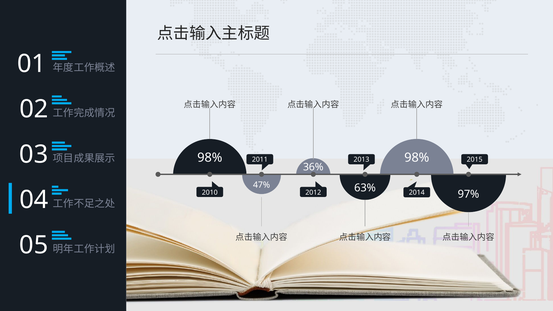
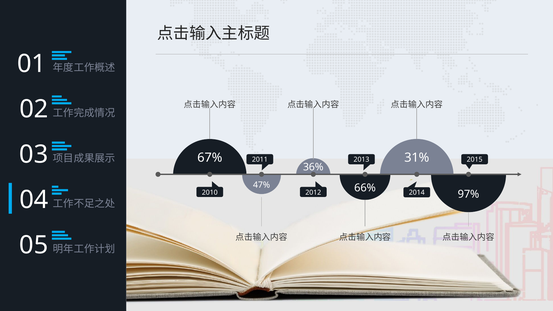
98%: 98% -> 67% (210, 158)
98%: 98% -> 31% (417, 158)
63%: 63% -> 66% (365, 188)
